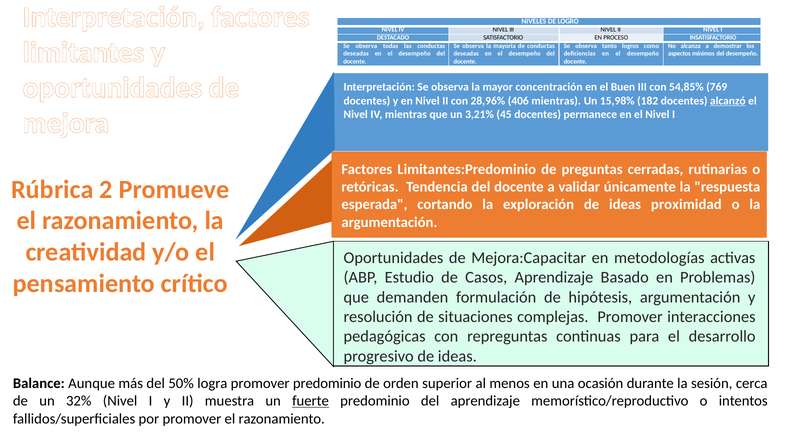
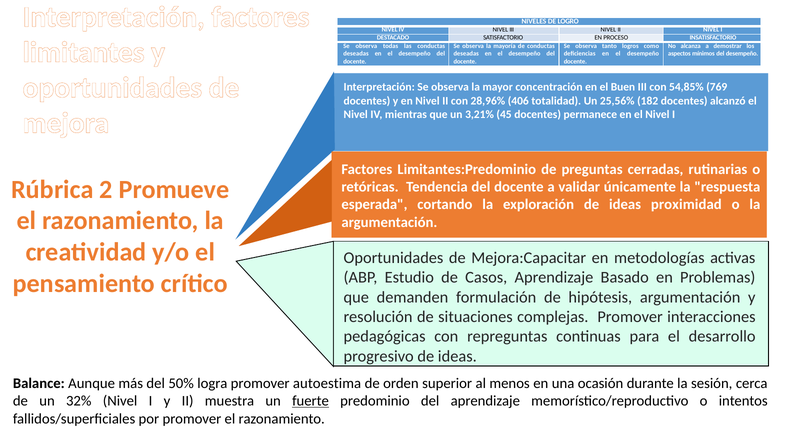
406 mientras: mientras -> totalidad (556, 101)
15,98%: 15,98% -> 25,56% (617, 101)
alcanzó underline: present -> none (728, 101)
promover predominio: predominio -> autoestima (327, 383)
